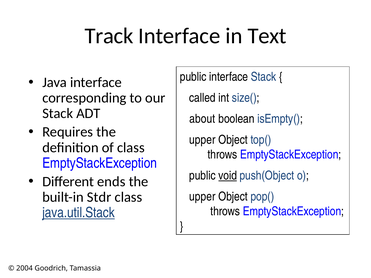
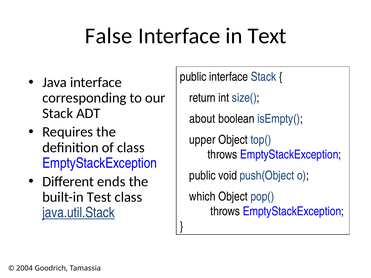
Track: Track -> False (109, 36)
called: called -> return (202, 98)
void underline: present -> none (228, 176)
Stdr: Stdr -> Test (99, 197)
upper: upper -> which (202, 197)
